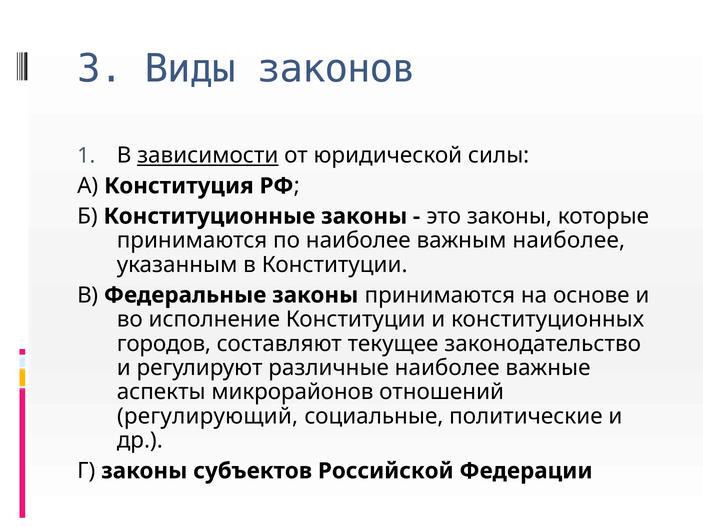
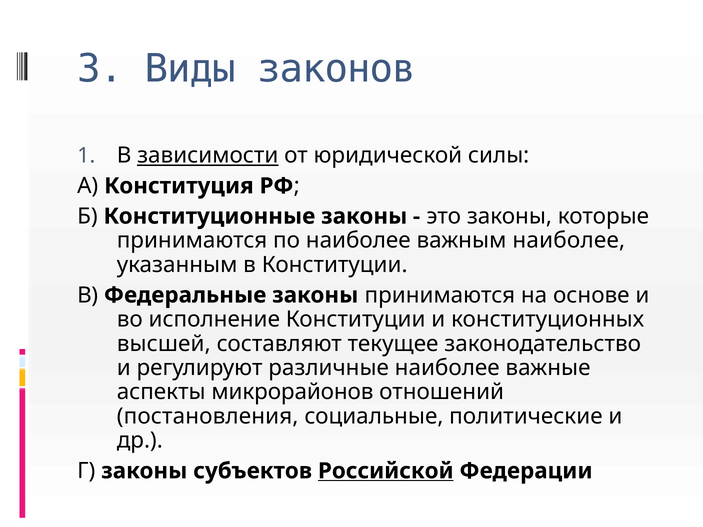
городов: городов -> высшей (164, 344)
регулирующий: регулирующий -> постановления (208, 416)
Российской underline: none -> present (386, 471)
